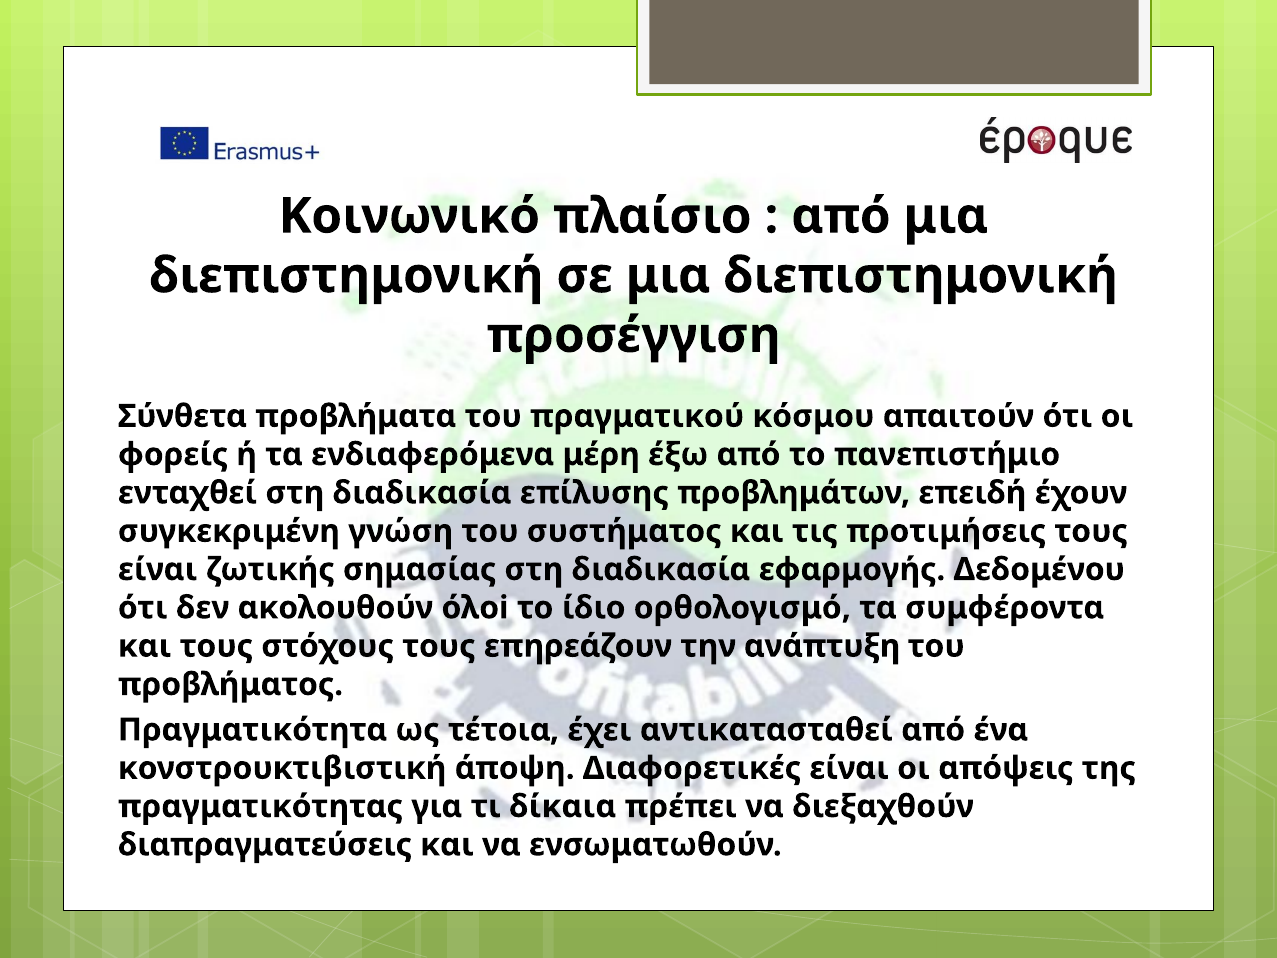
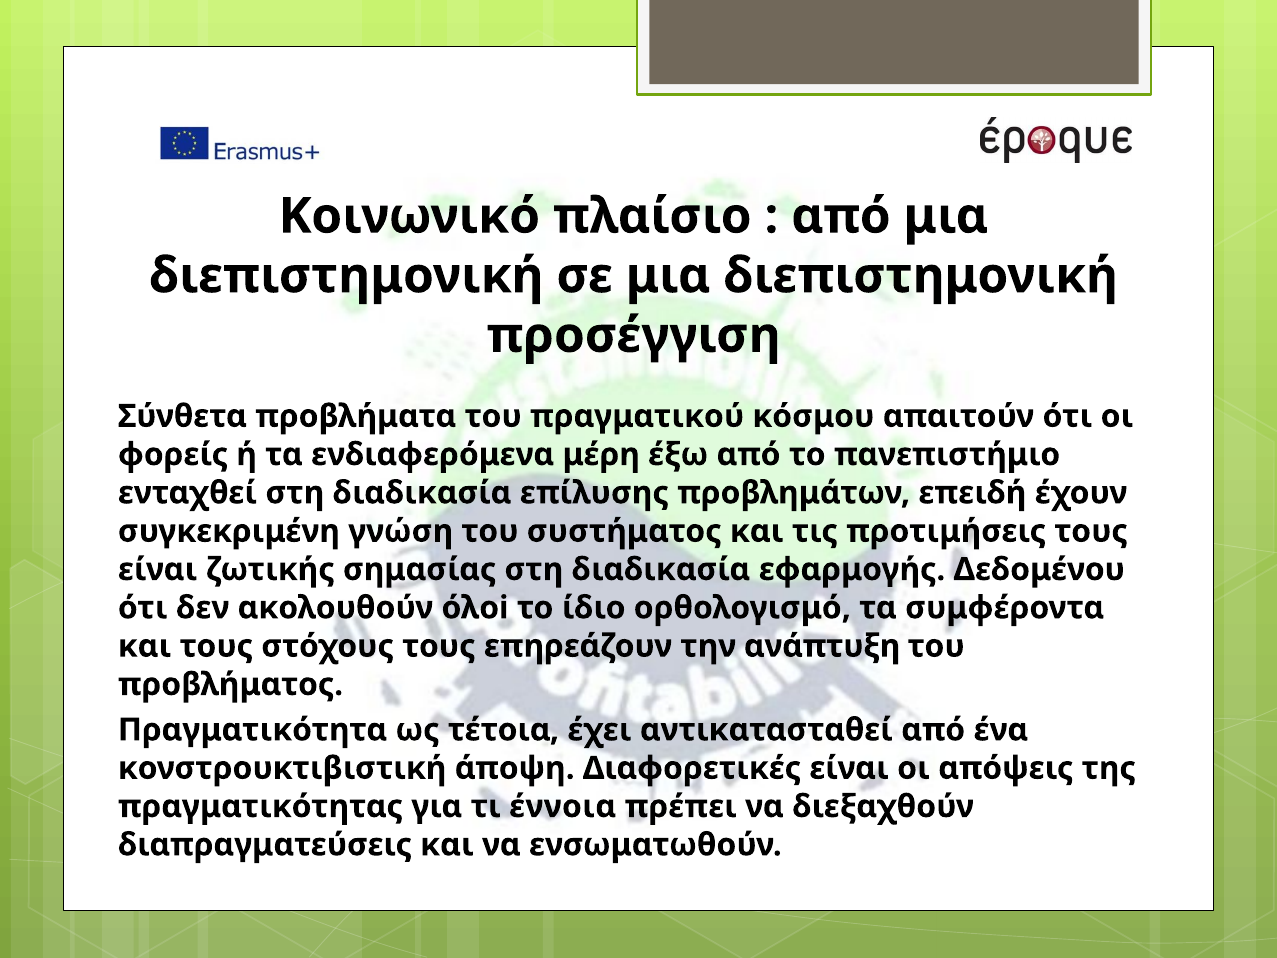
δίκαια: δίκαια -> έννοια (563, 806)
